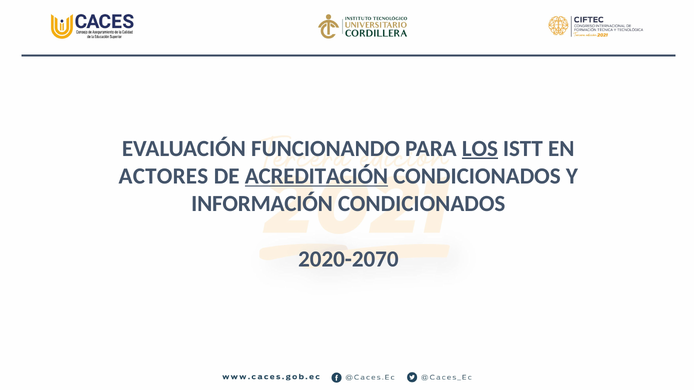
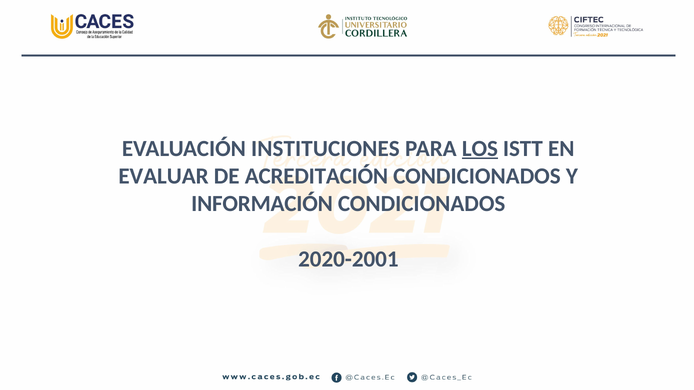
FUNCIONANDO: FUNCIONANDO -> INSTITUCIONES (325, 149)
ACTORES: ACTORES -> EVALUAR (164, 176)
ACREDITACIÓN underline: present -> none (316, 176)
2020-2070: 2020-2070 -> 2020-2001 (348, 259)
